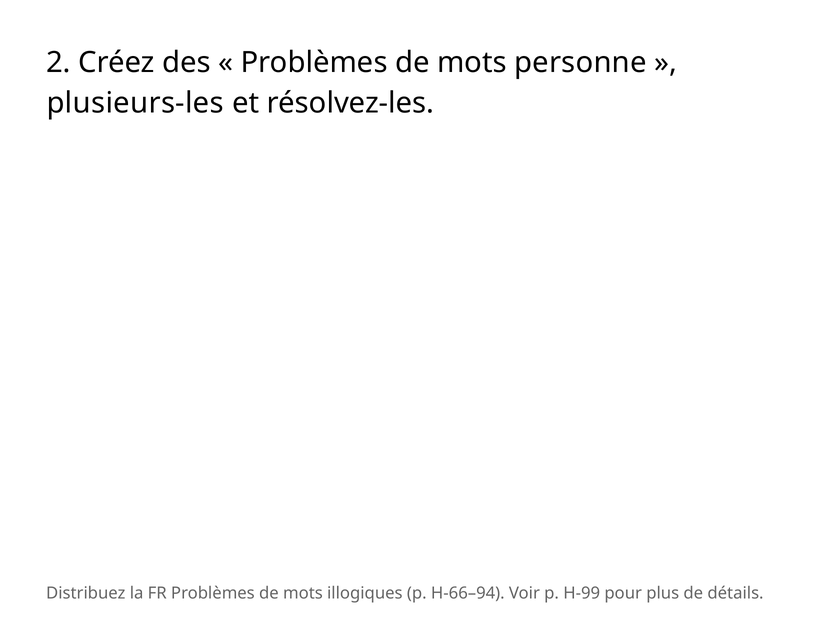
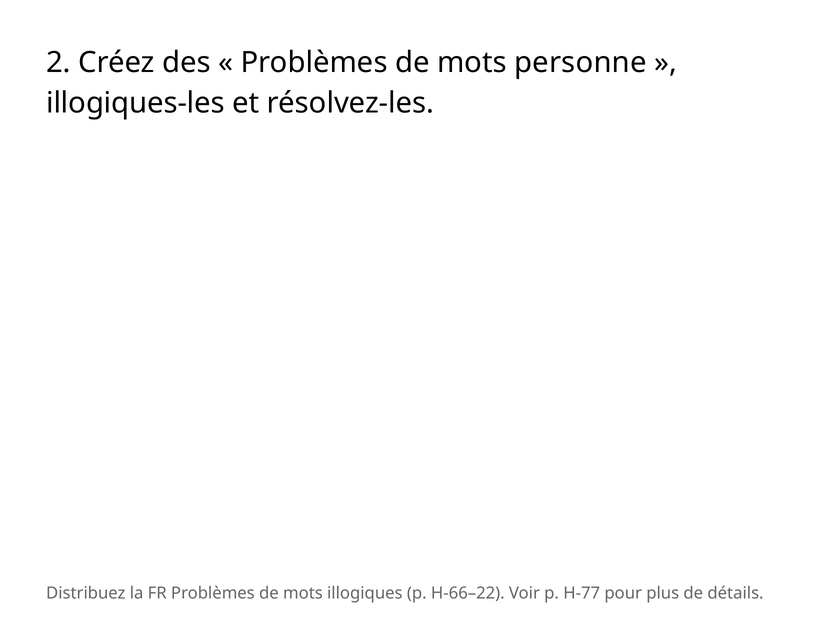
plusieurs-les: plusieurs-les -> illogiques-les (135, 103)
H-66–94: H-66–94 -> H-66–22 (468, 593)
H-99: H-99 -> H-77 (582, 593)
